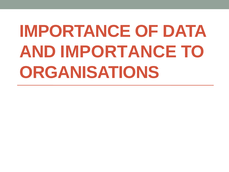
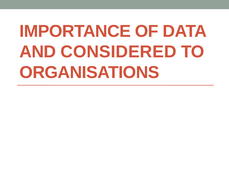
AND IMPORTANCE: IMPORTANCE -> CONSIDERED (118, 52)
